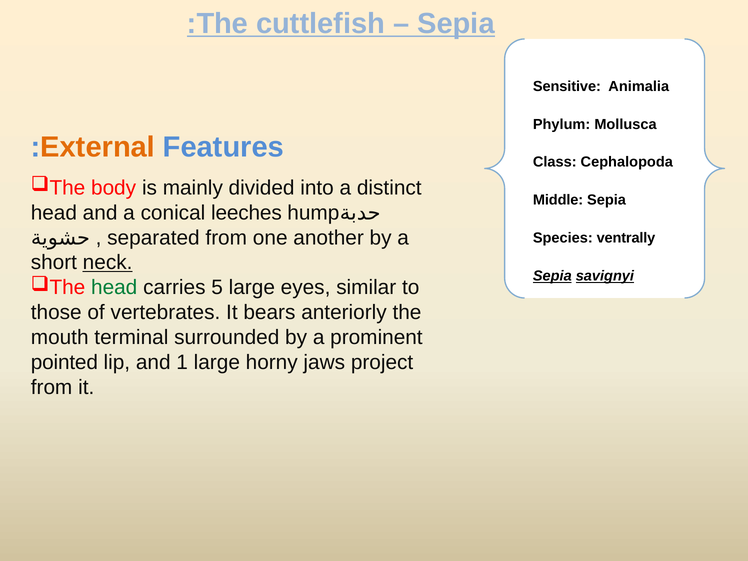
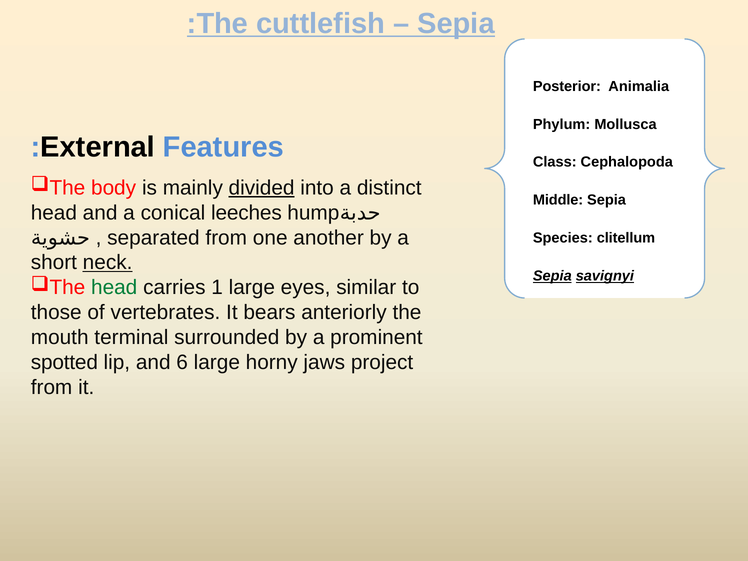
Sensitive: Sensitive -> Posterior (567, 86)
External colour: orange -> black (98, 147)
divided underline: none -> present (262, 188)
ventrally: ventrally -> clitellum (626, 238)
5: 5 -> 1 (217, 288)
pointed: pointed -> spotted (64, 362)
1: 1 -> 6 (182, 362)
